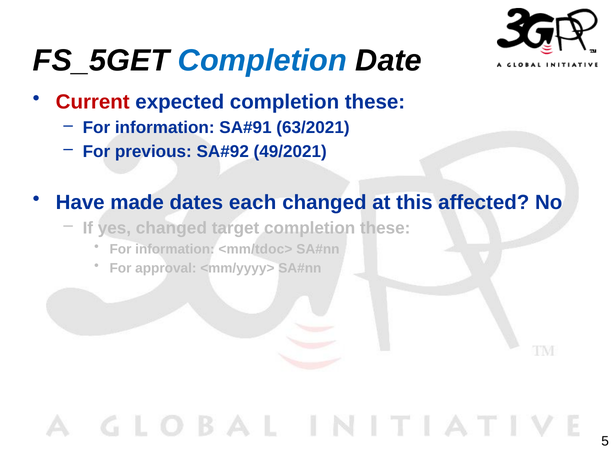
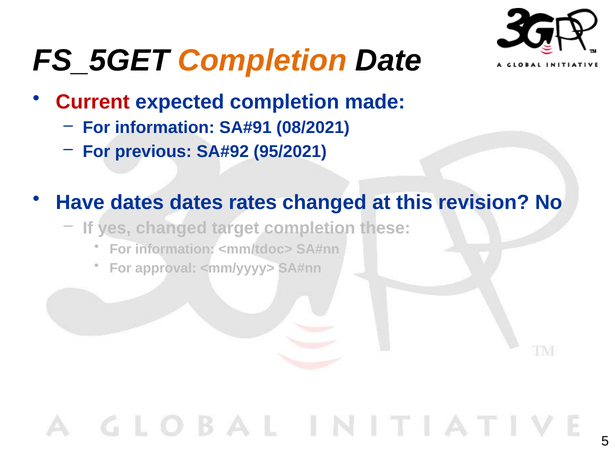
Completion colour: blue -> orange (262, 61)
expected completion these: these -> made (375, 102)
63/2021: 63/2021 -> 08/2021 (313, 128)
49/2021: 49/2021 -> 95/2021 (290, 152)
Have made: made -> dates (137, 202)
each: each -> rates (253, 202)
affected: affected -> revision (484, 202)
